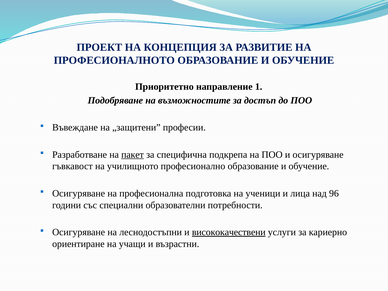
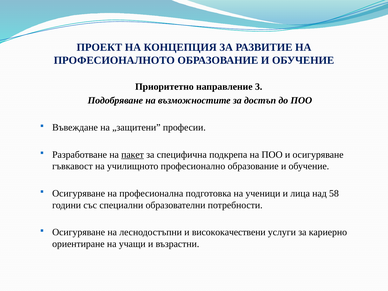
1: 1 -> 3 (259, 87)
96: 96 -> 58 (334, 193)
висококачествени underline: present -> none (229, 232)
